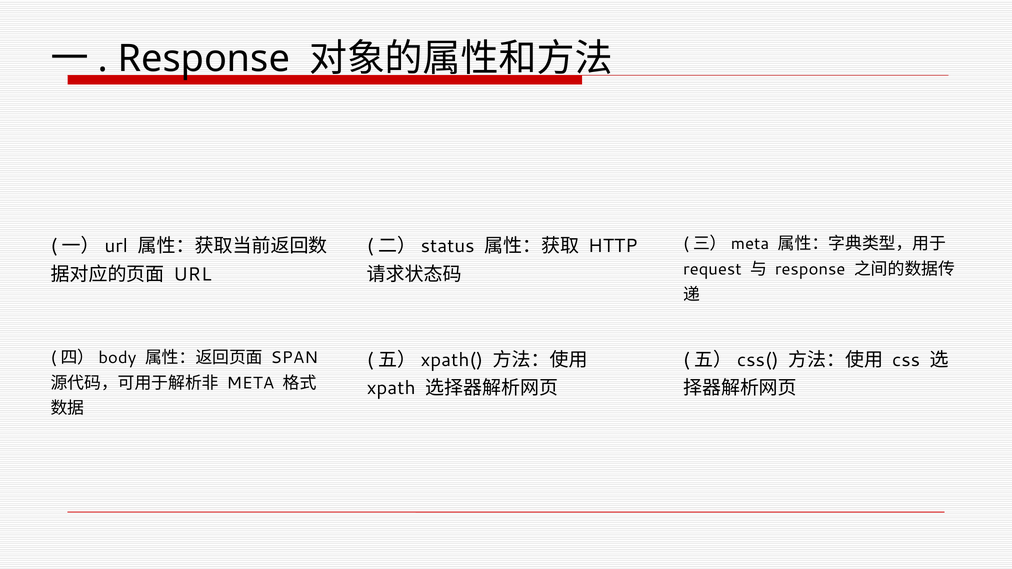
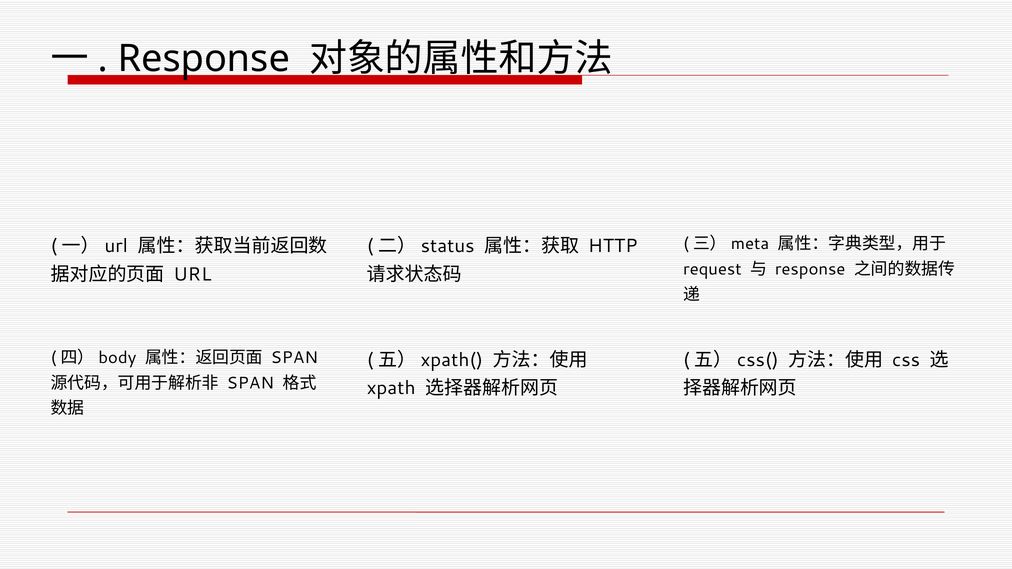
META: META -> SPAN (250, 383)
